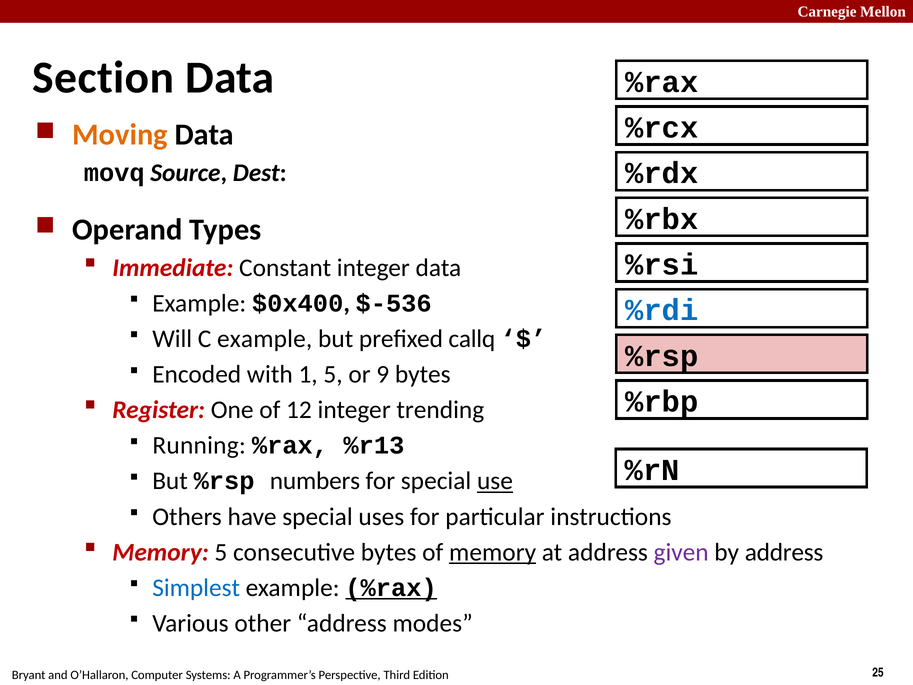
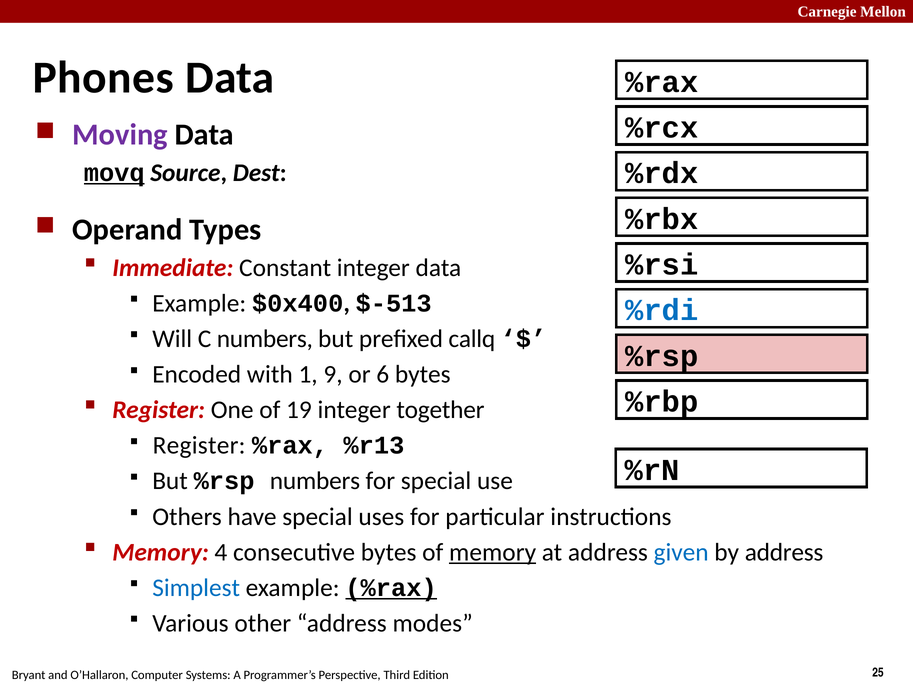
Section: Section -> Phones (103, 77)
Moving colour: orange -> purple (120, 135)
movq underline: none -> present (114, 173)
$-536: $-536 -> $-513 (394, 303)
C example: example -> numbers (265, 339)
1 5: 5 -> 9 (333, 374)
9: 9 -> 6 (383, 374)
12: 12 -> 19 (299, 410)
trending: trending -> together (440, 410)
Running: Running -> Register (199, 445)
use underline: present -> none (495, 481)
Memory 5: 5 -> 4 (221, 552)
given colour: purple -> blue (681, 552)
